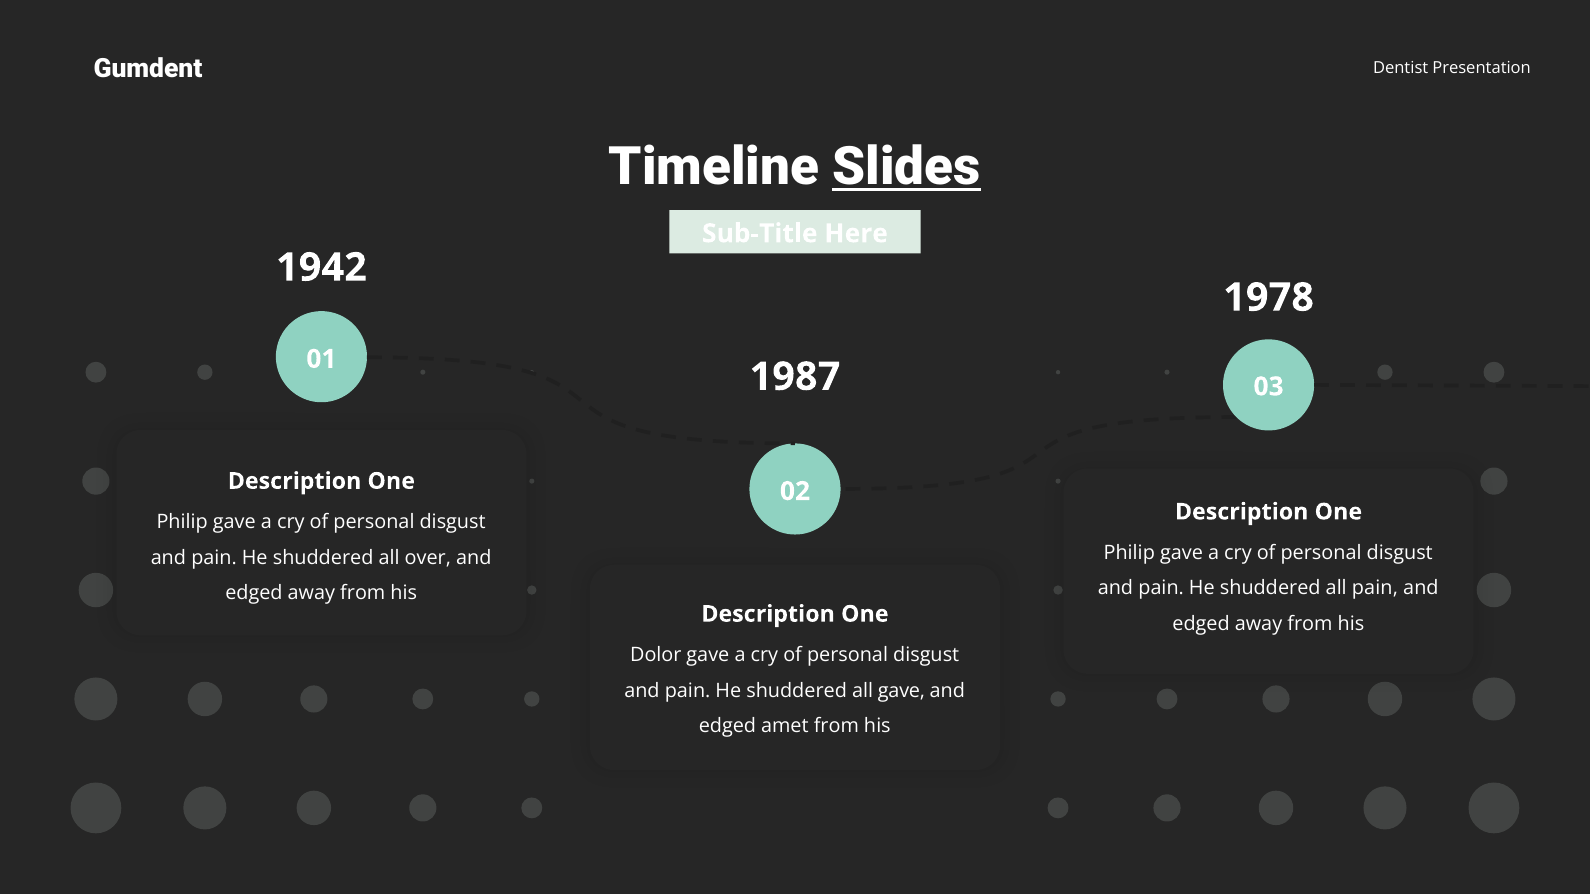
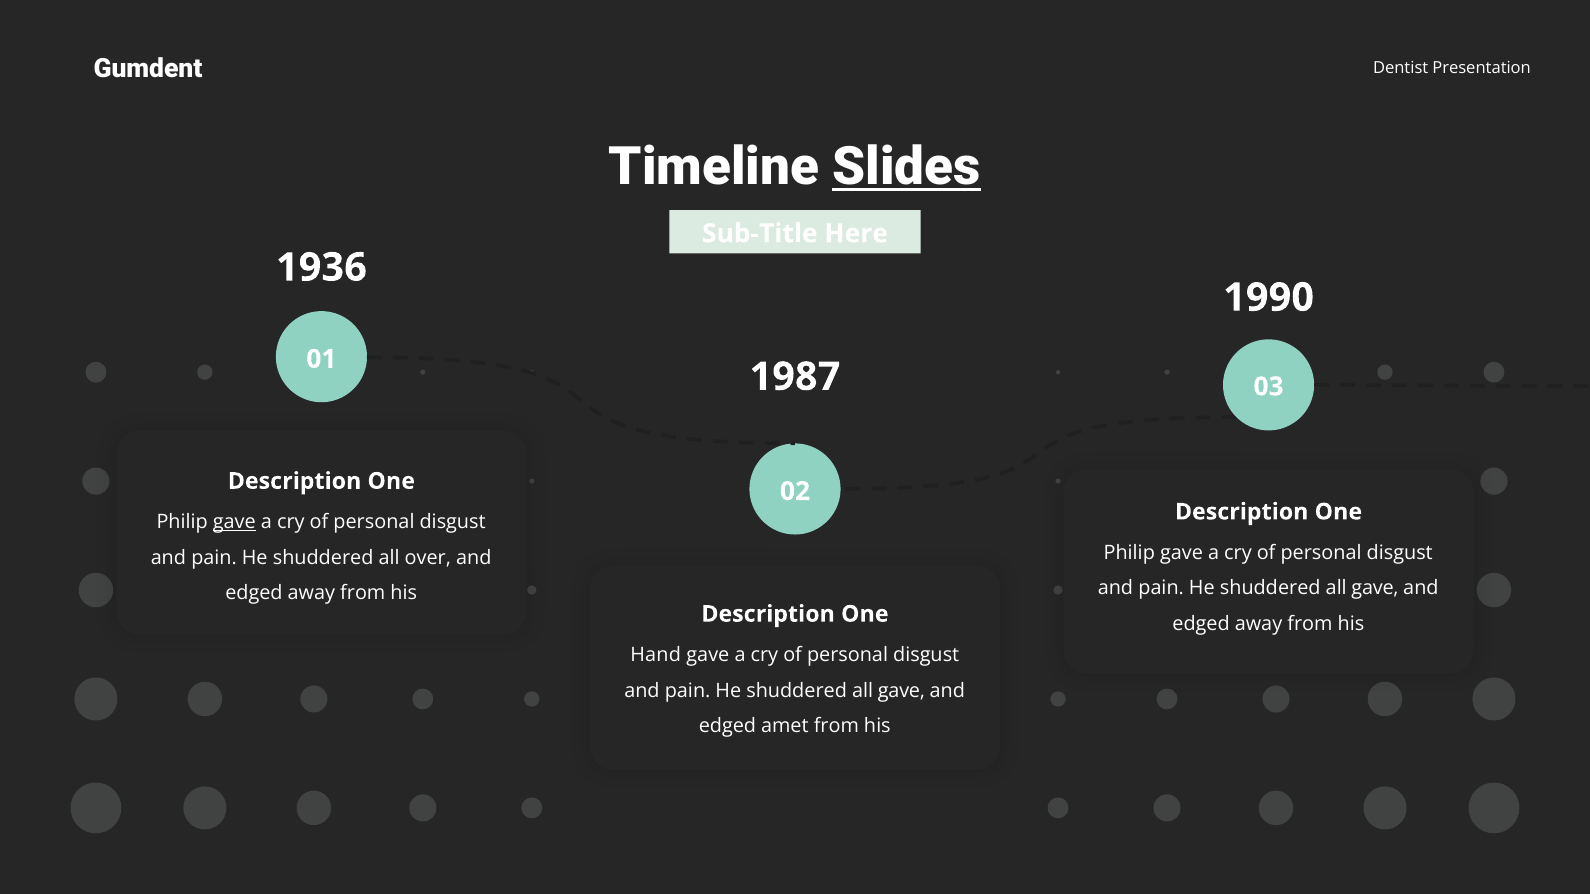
1942: 1942 -> 1936 (321, 268)
1978: 1978 -> 1990 (1269, 298)
gave underline: none -> present (234, 522)
pain: pain -> gave (1375, 589)
Dolor: Dolor -> Hand (656, 655)
